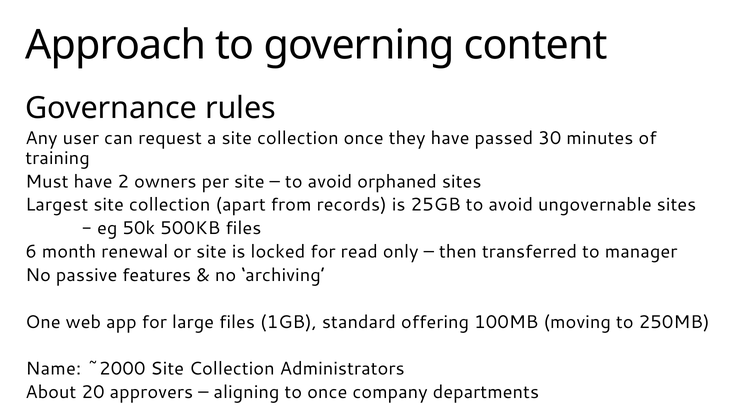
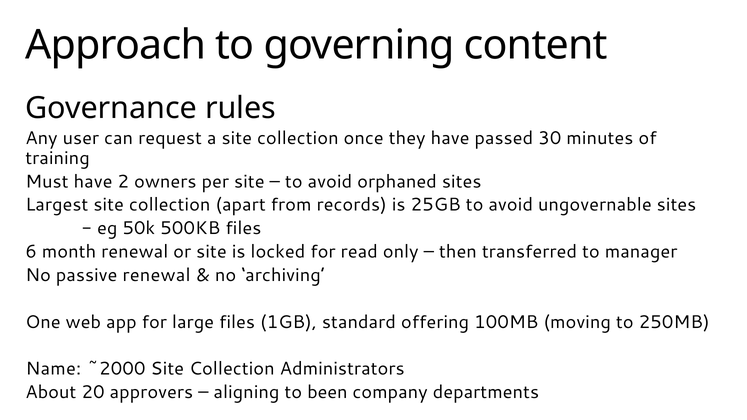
passive features: features -> renewal (157, 275)
to once: once -> been (327, 392)
